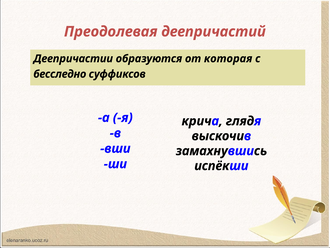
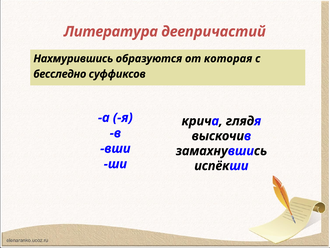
Преодолевая: Преодолевая -> Литература (111, 32)
Деепричастии: Деепричастии -> Нахмурившись (73, 59)
